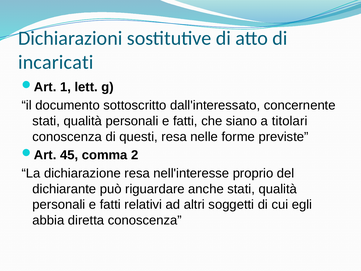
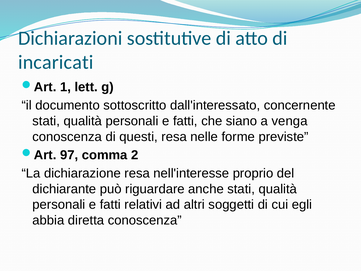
titolari: titolari -> venga (290, 121)
45: 45 -> 97 (69, 155)
